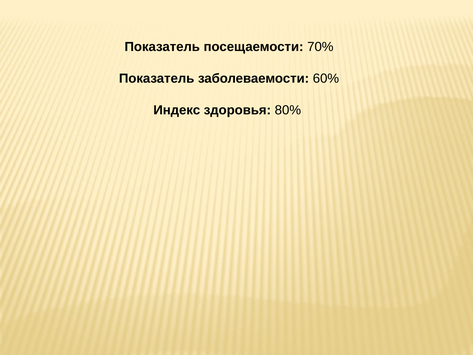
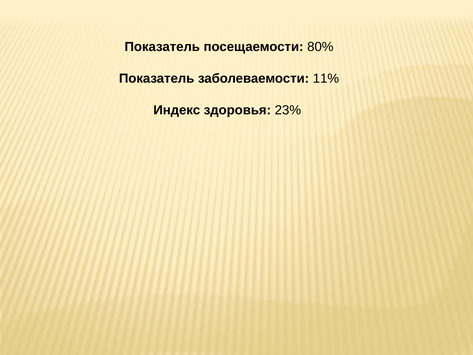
70%: 70% -> 80% (320, 47)
60%: 60% -> 11% (326, 78)
80%: 80% -> 23% (288, 110)
